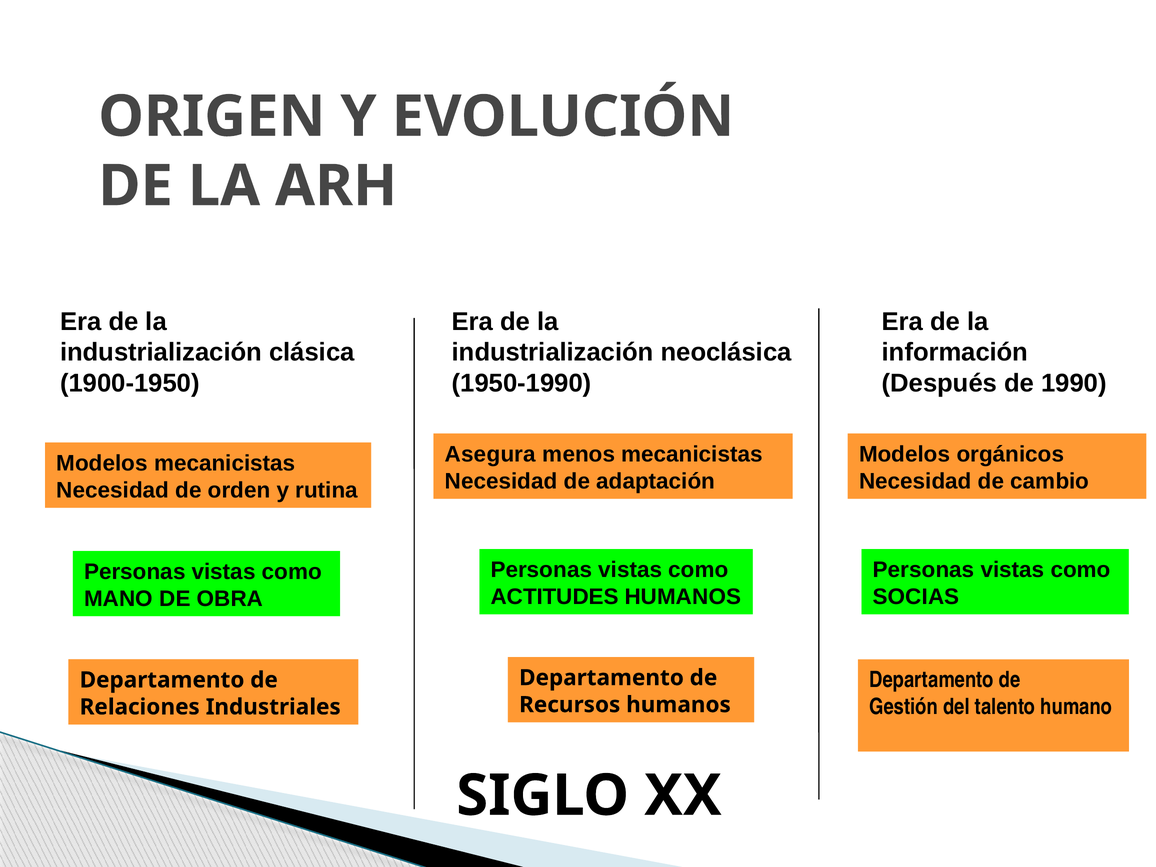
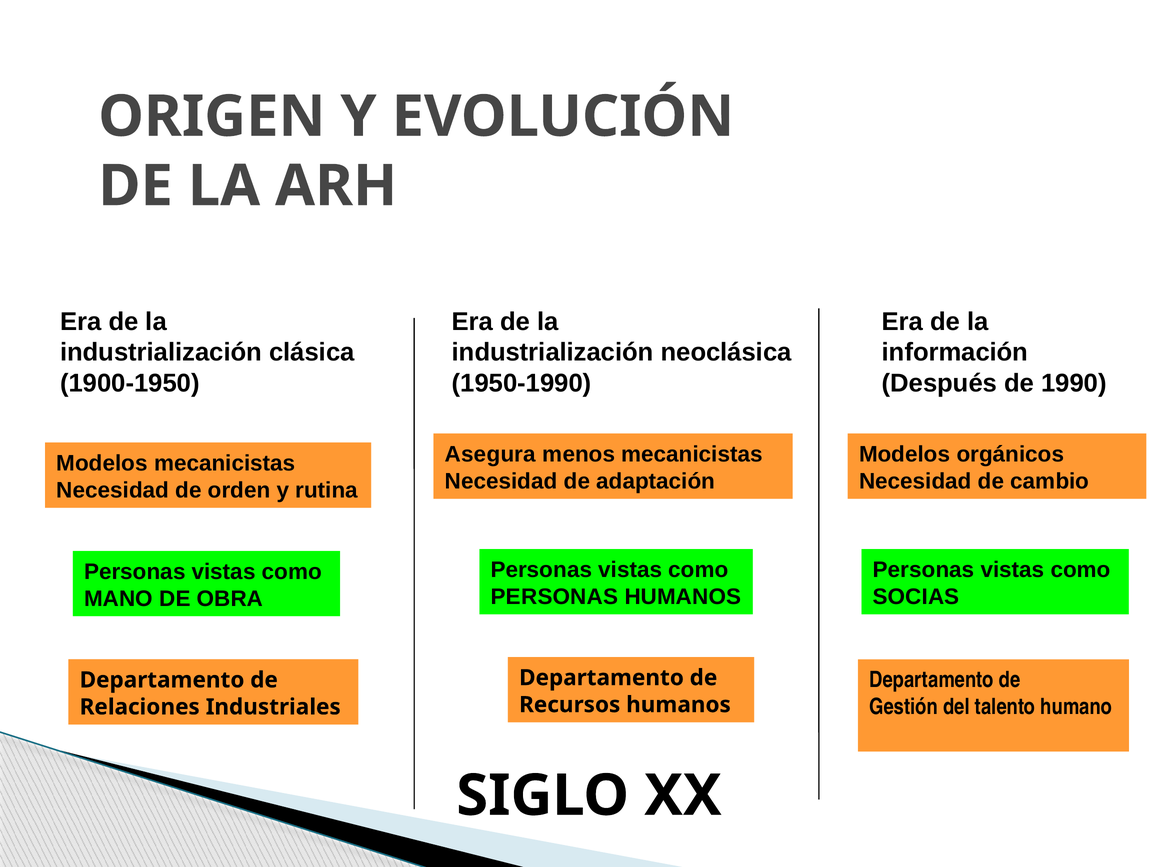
ACTITUDES: ACTITUDES -> PERSONAS (555, 597)
